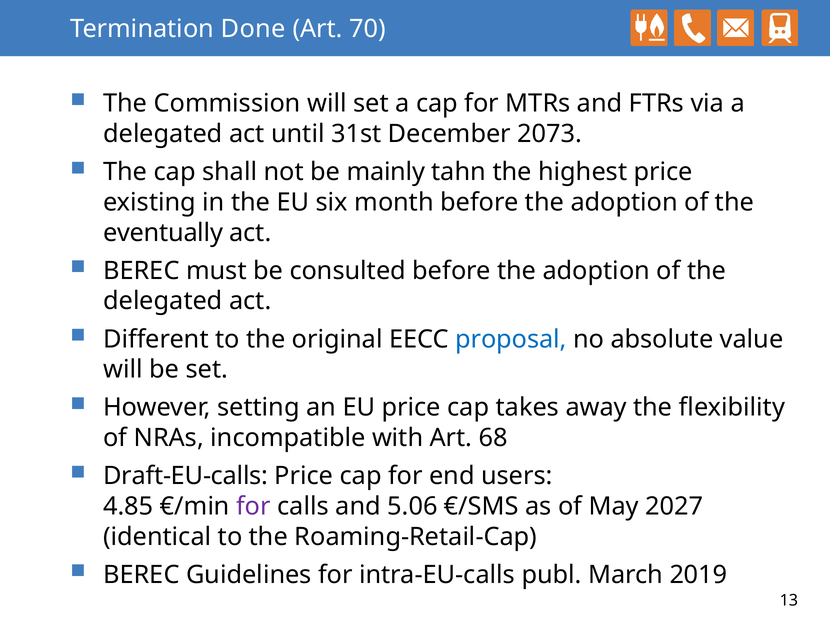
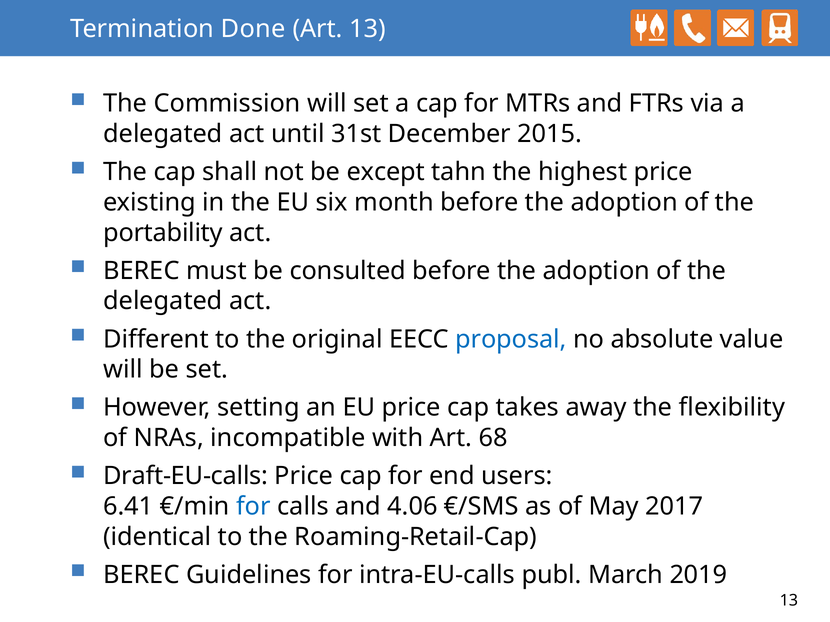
Art 70: 70 -> 13 (368, 29)
2073: 2073 -> 2015 (550, 134)
mainly: mainly -> except (386, 172)
eventually: eventually -> portability (163, 233)
4.85: 4.85 -> 6.41 (128, 507)
for colour: purple -> blue (254, 507)
5.06: 5.06 -> 4.06 (412, 507)
2027: 2027 -> 2017 (674, 507)
